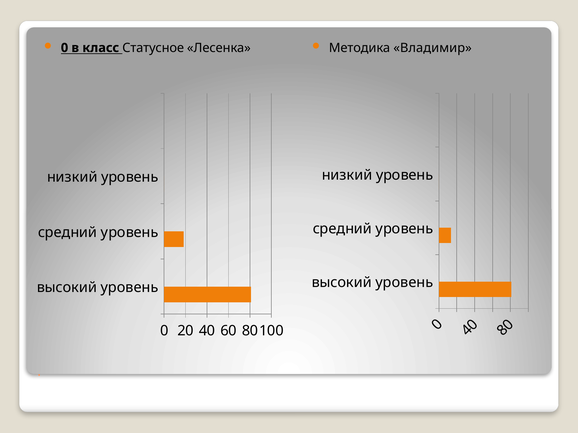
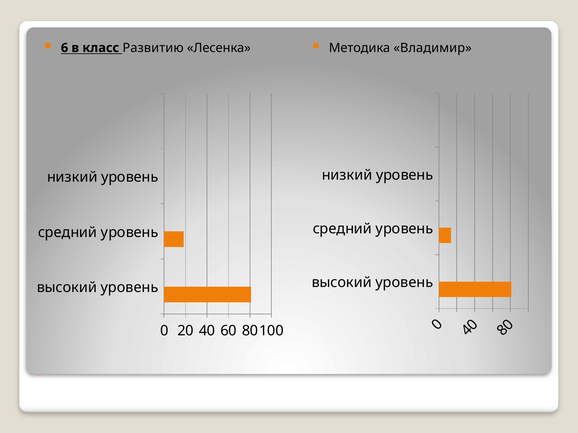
0: 0 -> 6 (65, 48)
Статусное: Статусное -> Развитию (153, 48)
